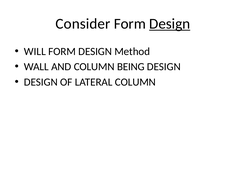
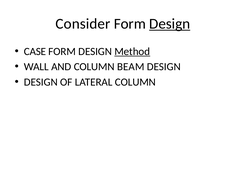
WILL: WILL -> CASE (35, 52)
Method underline: none -> present (132, 52)
BEING: BEING -> BEAM (131, 67)
